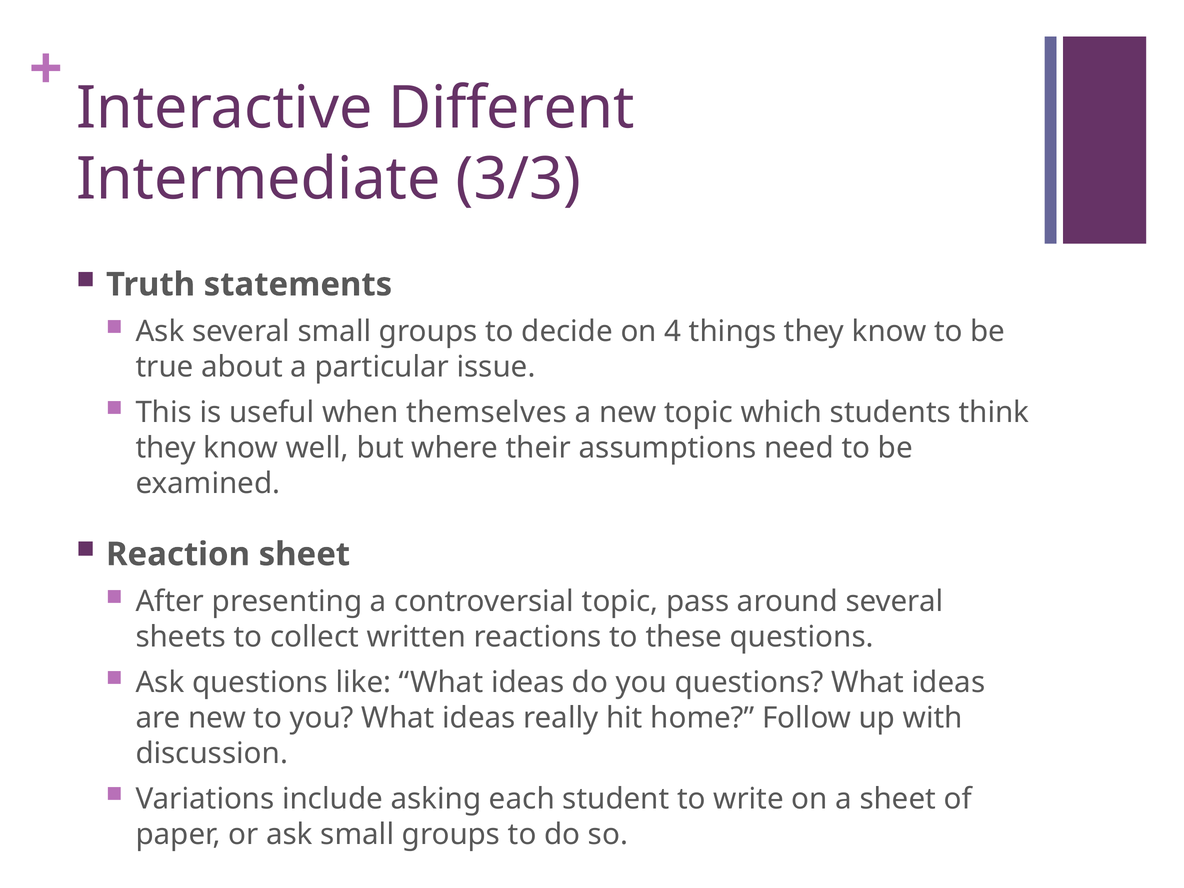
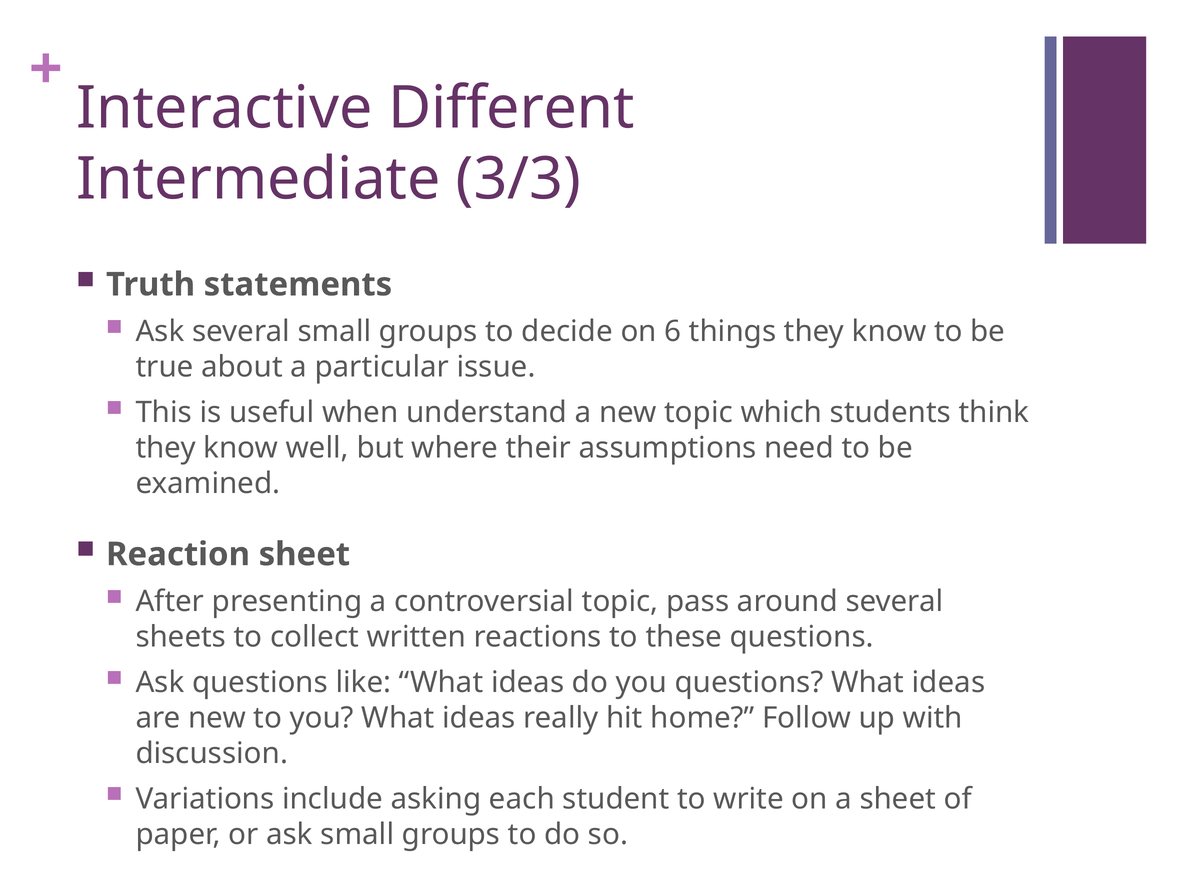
4: 4 -> 6 (673, 332)
themselves: themselves -> understand (487, 413)
